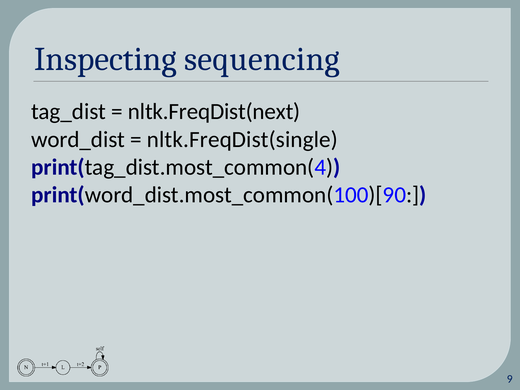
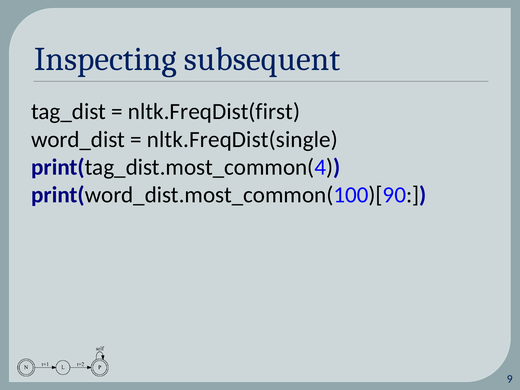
sequencing: sequencing -> subsequent (262, 59)
nltk.FreqDist(next: nltk.FreqDist(next -> nltk.FreqDist(first (214, 112)
